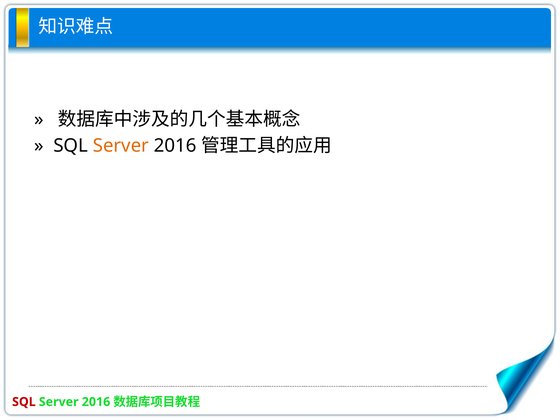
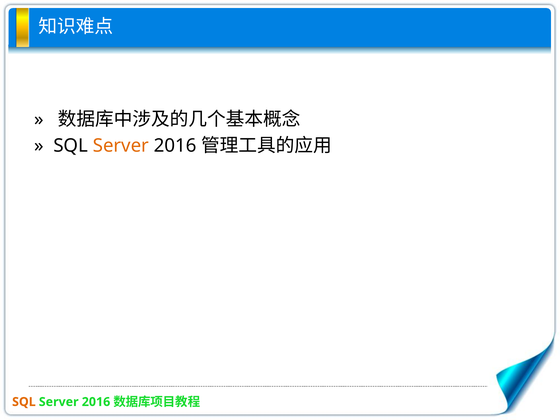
SQL colour: red -> orange (24, 402)
